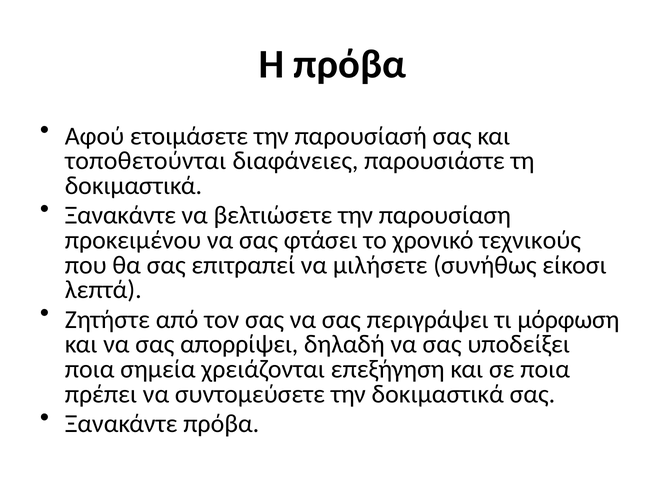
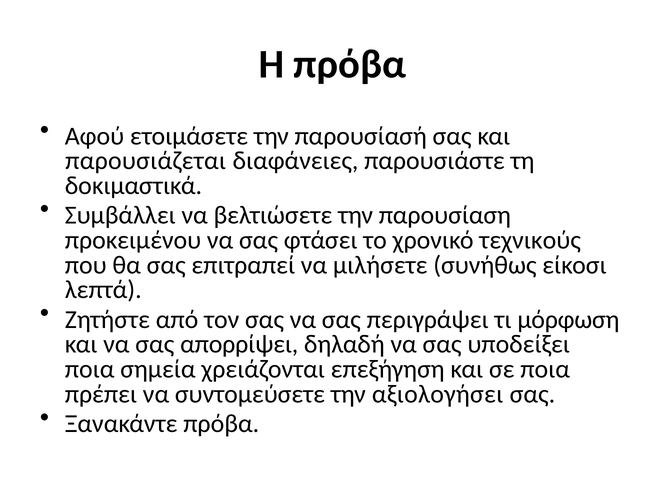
τοποθετούνται: τοποθετούνται -> παρουσιάζεται (146, 161)
Ξανακάντε: Ξανακάντε -> Συμβάλλει (120, 215)
την δοκιμαστικά: δοκιμαστικά -> αξιολογήσει (438, 394)
